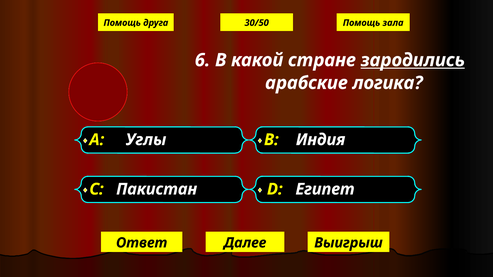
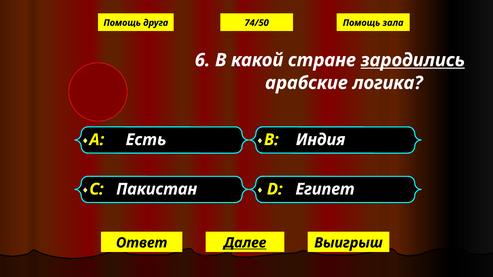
30/50: 30/50 -> 74/50 (257, 23)
Углы: Углы -> Есть (146, 140)
Далее underline: none -> present (245, 243)
